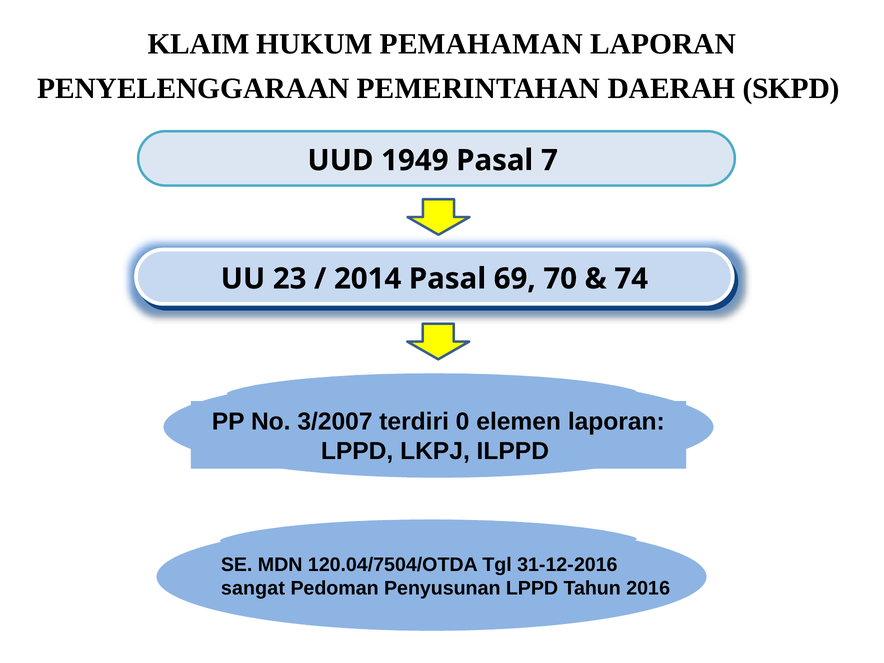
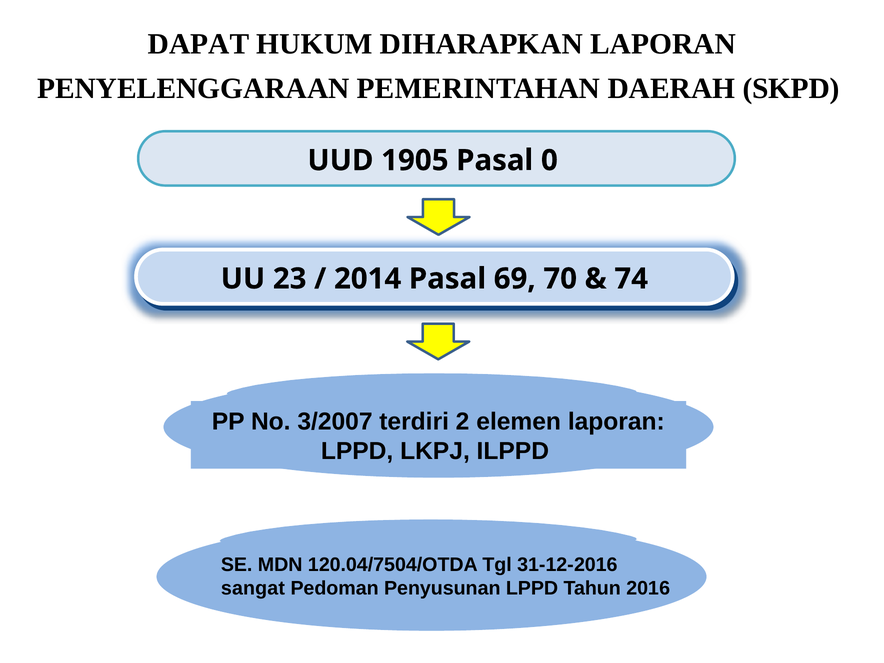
KLAIM: KLAIM -> DAPAT (198, 44)
PEMAHAMAN: PEMAHAMAN -> DIHARAPKAN (481, 44)
1949: 1949 -> 1905 (415, 160)
7: 7 -> 0 (549, 160)
0: 0 -> 2 (463, 422)
